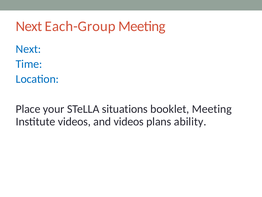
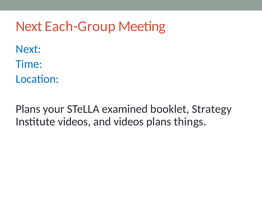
Place: Place -> Plans (28, 109)
situations: situations -> examined (125, 109)
booklet Meeting: Meeting -> Strategy (212, 109)
ability: ability -> things (190, 121)
